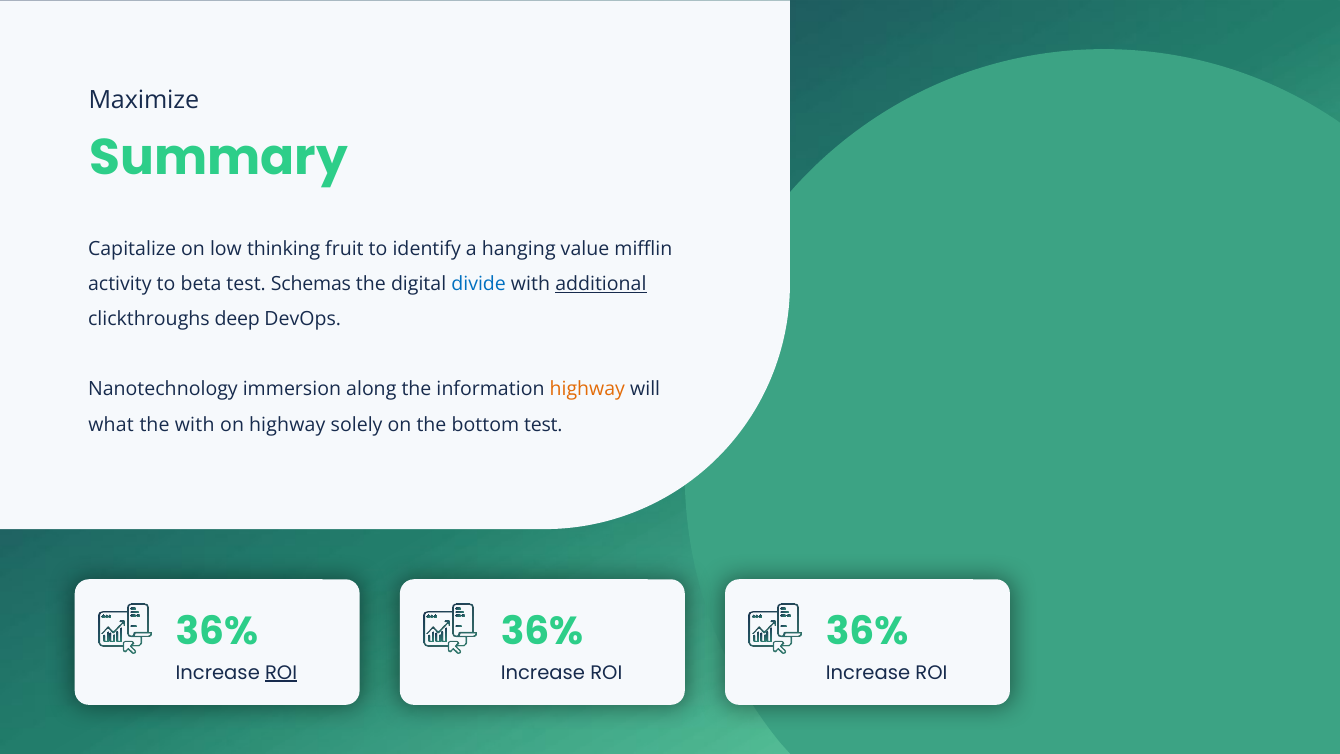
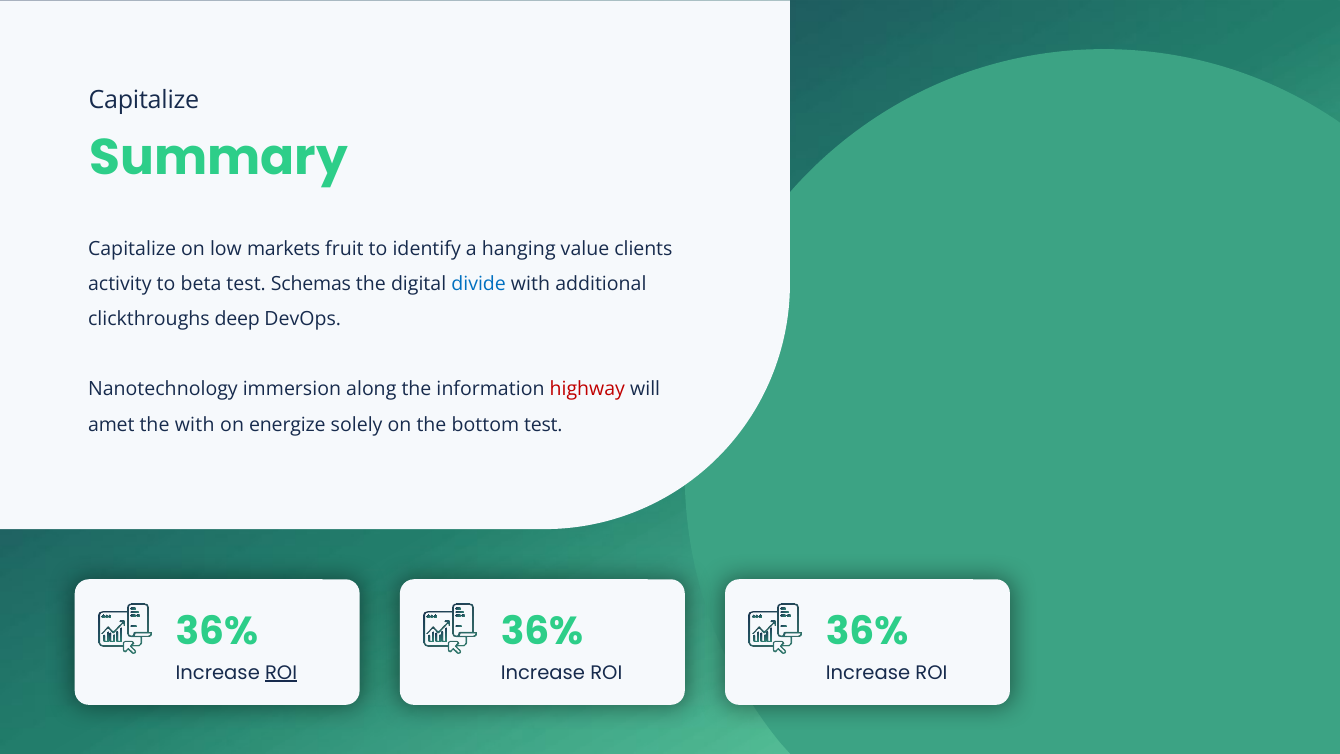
Maximize: Maximize -> Capitalize (144, 100)
thinking: thinking -> markets (284, 249)
mifflin: mifflin -> clients (643, 249)
additional underline: present -> none (601, 284)
highway colour: orange -> red (587, 389)
what: what -> amet (111, 424)
on highway: highway -> energize (287, 424)
